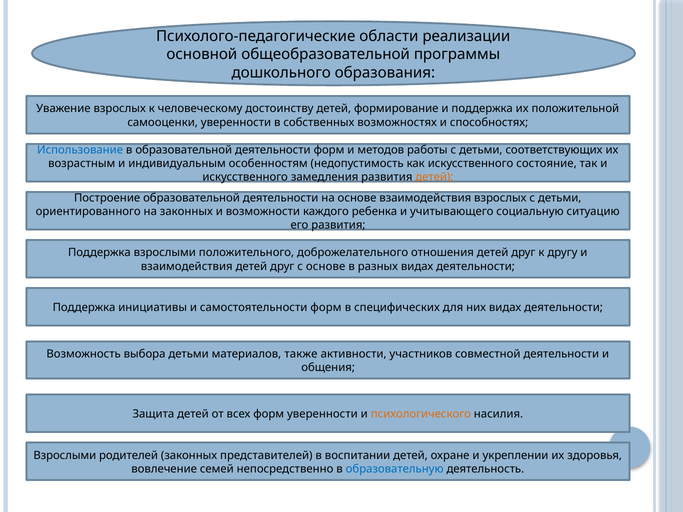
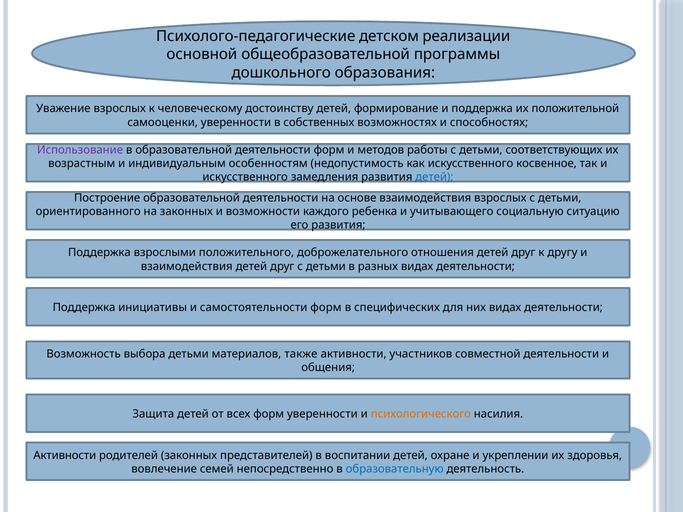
области: области -> детском (389, 36)
Использование colour: blue -> purple (80, 150)
состояние: состояние -> косвенное (547, 164)
детей colour: orange -> blue (434, 177)
друг с основе: основе -> детьми (326, 266)
Взрослыми: Взрослыми -> Активности (65, 455)
